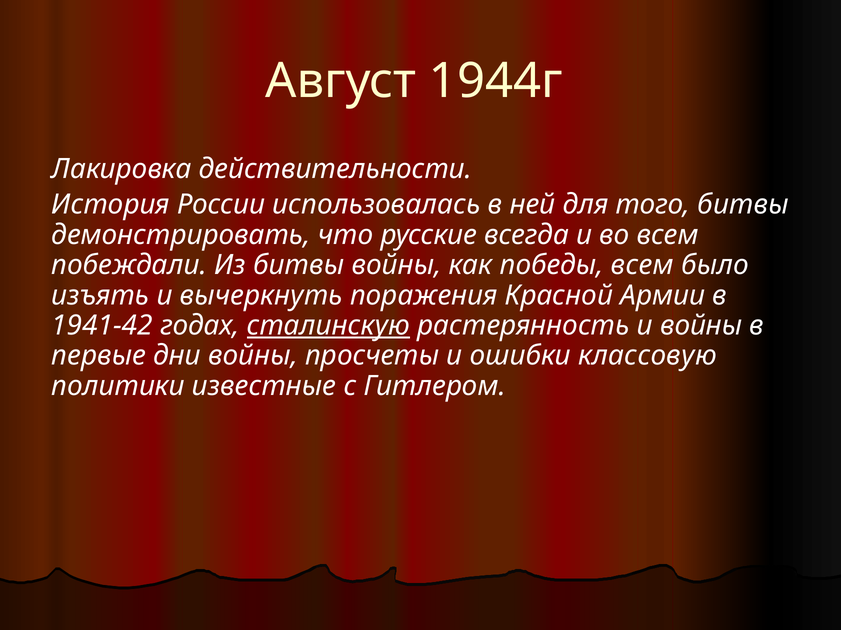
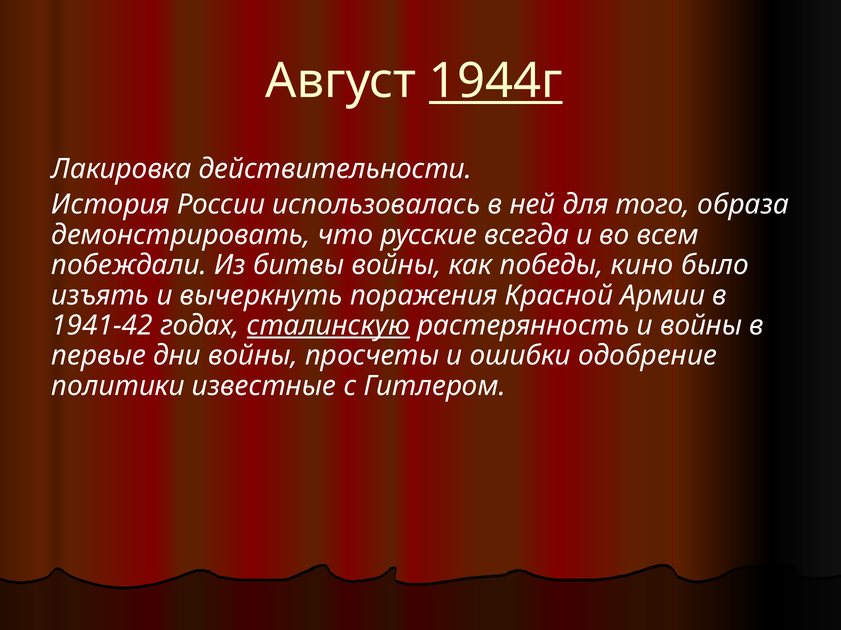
1944г underline: none -> present (496, 81)
того битвы: битвы -> образа (743, 205)
победы всем: всем -> кино (642, 265)
классовую: классовую -> одобрение (647, 356)
